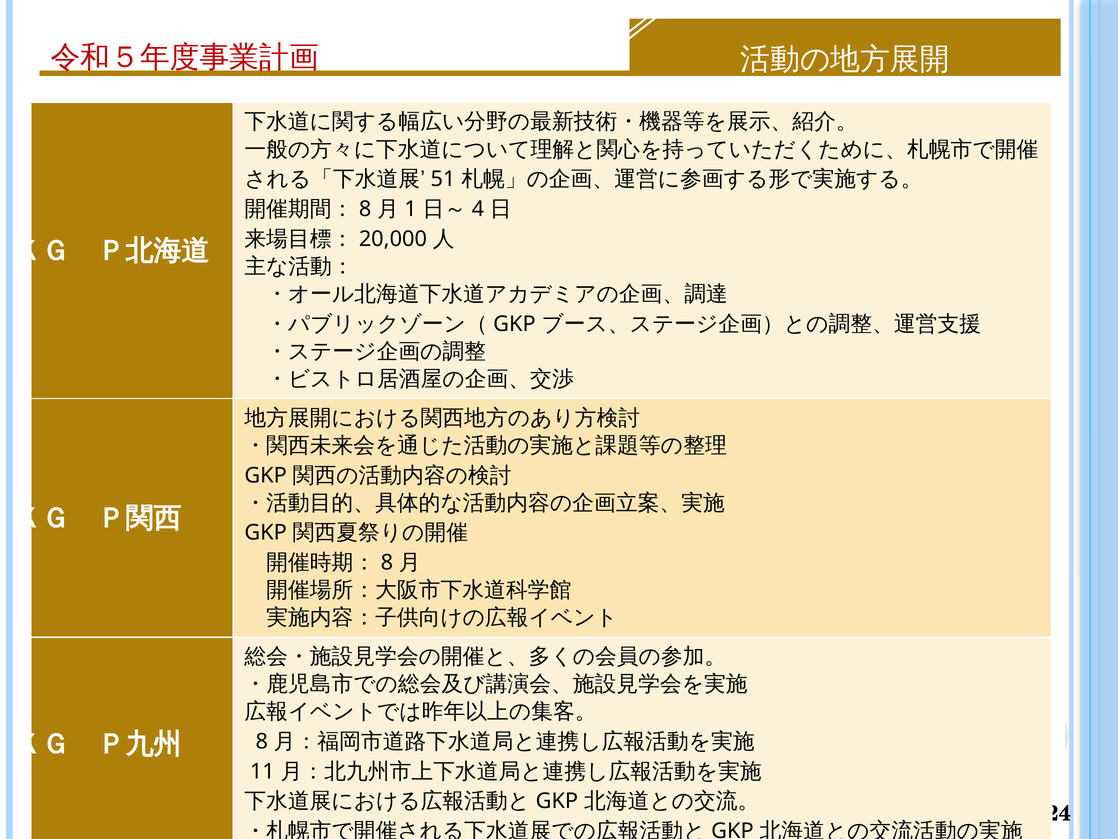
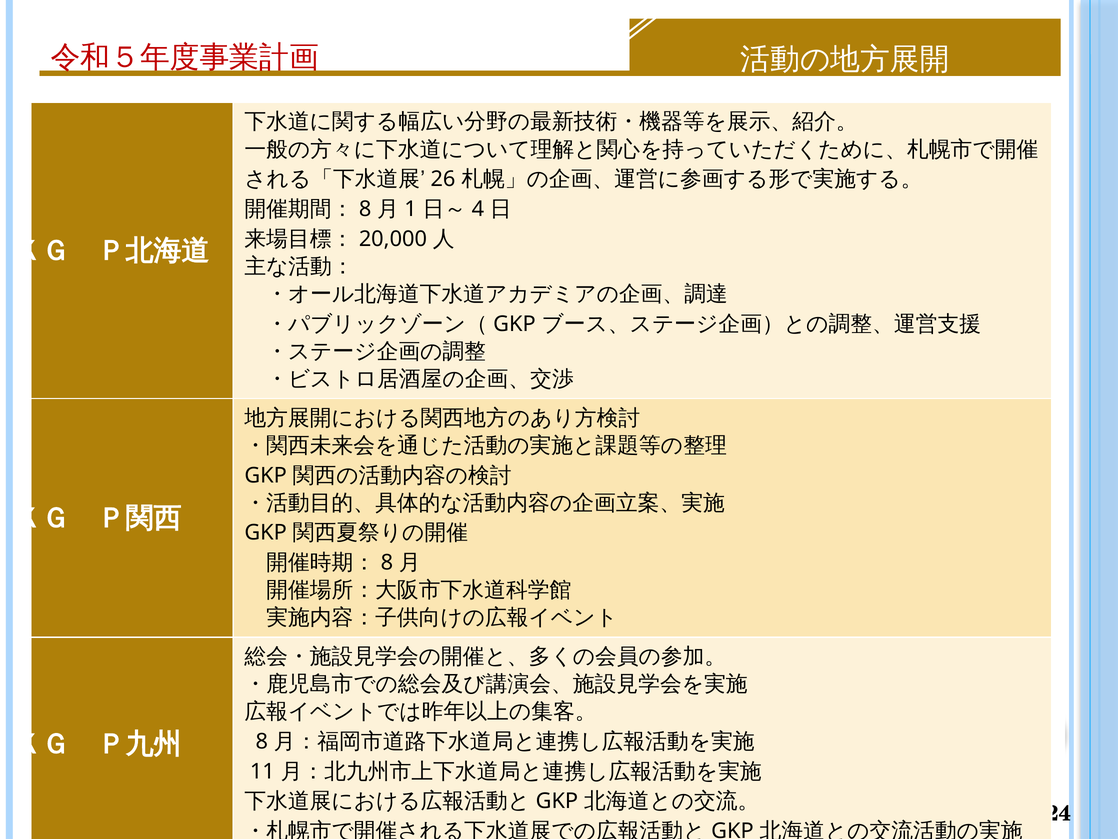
51: 51 -> 26 (443, 179)
